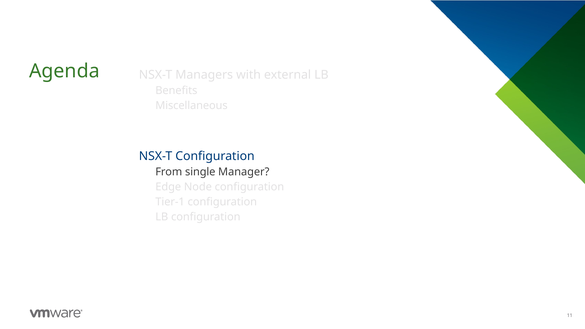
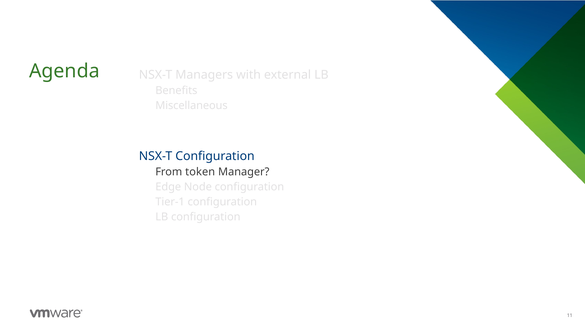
single: single -> token (200, 172)
